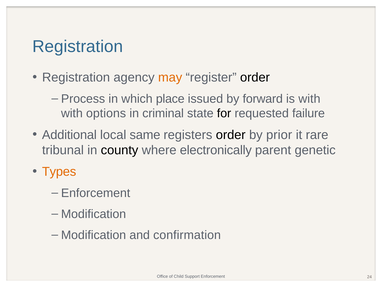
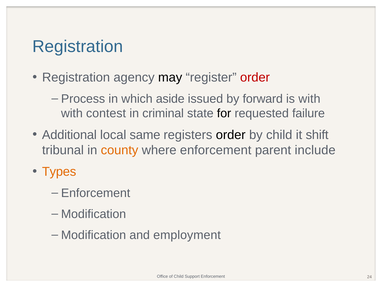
may colour: orange -> black (170, 77)
order colour: black -> red (255, 77)
place: place -> aside (170, 99)
options: options -> contest (106, 113)
by prior: prior -> child (279, 135)
rare: rare -> shift (317, 135)
county colour: black -> orange (120, 150)
where electronically: electronically -> enforcement (216, 150)
genetic: genetic -> include (315, 150)
confirmation: confirmation -> employment (187, 235)
